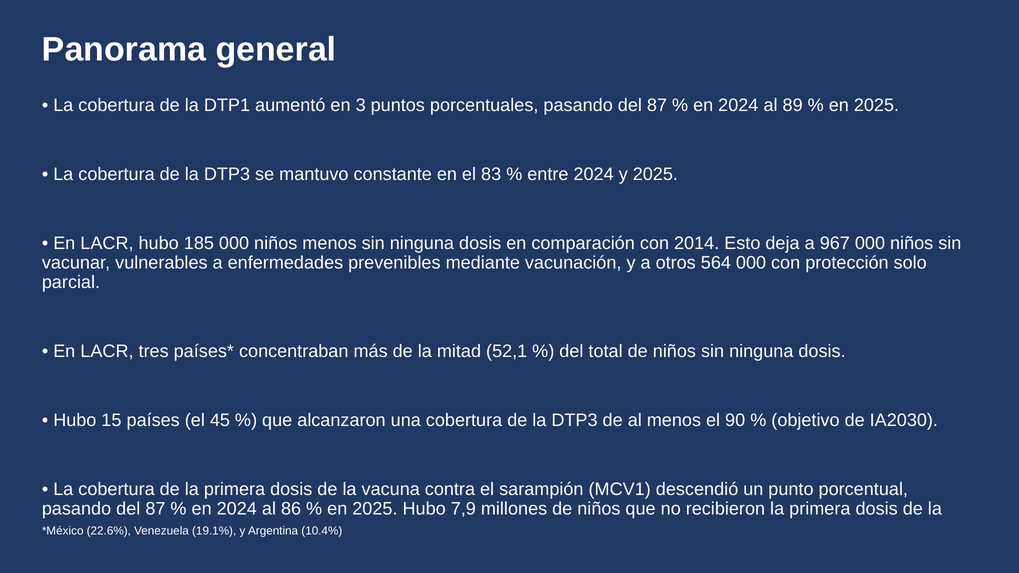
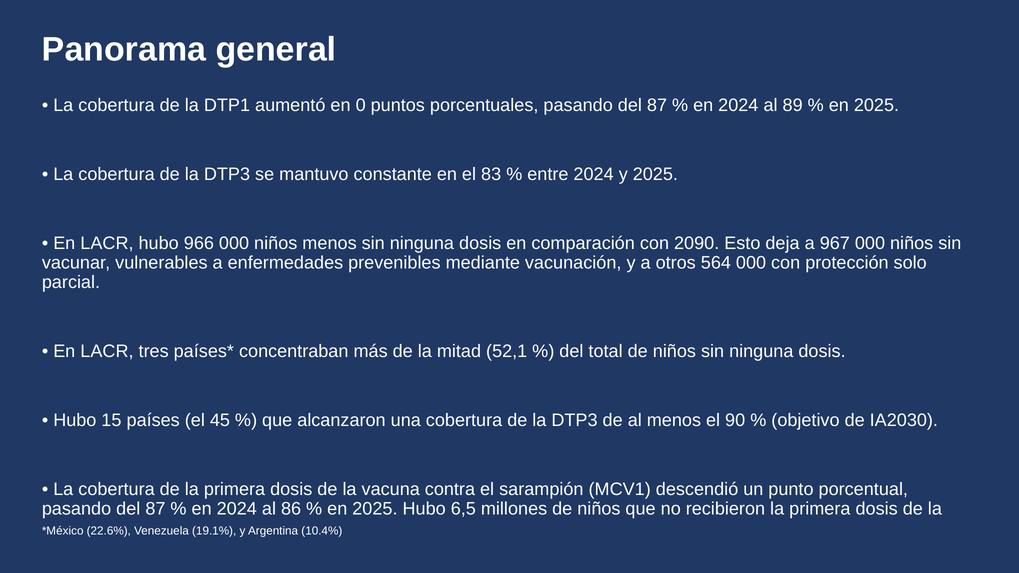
3: 3 -> 0 (361, 105)
185: 185 -> 966 (199, 243)
2014: 2014 -> 2090 (697, 243)
7,9: 7,9 -> 6,5 (463, 509)
